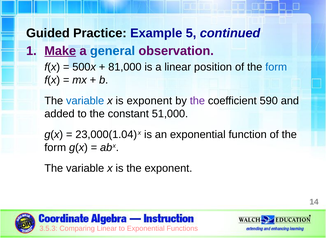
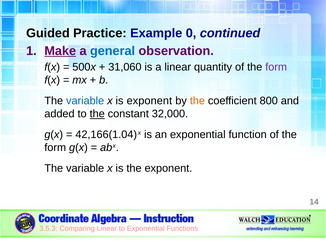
5: 5 -> 0 (191, 33)
81,000: 81,000 -> 31,060 (125, 67)
position: position -> quantity (213, 67)
form colour: blue -> purple (276, 67)
the colour: purple -> orange (197, 101)
590: 590 -> 800 (269, 101)
the underline: none -> present (97, 114)
51,000: 51,000 -> 32,000 (170, 114)
23,000(1.04: 23,000(1.04 -> 42,166(1.04 (106, 134)
